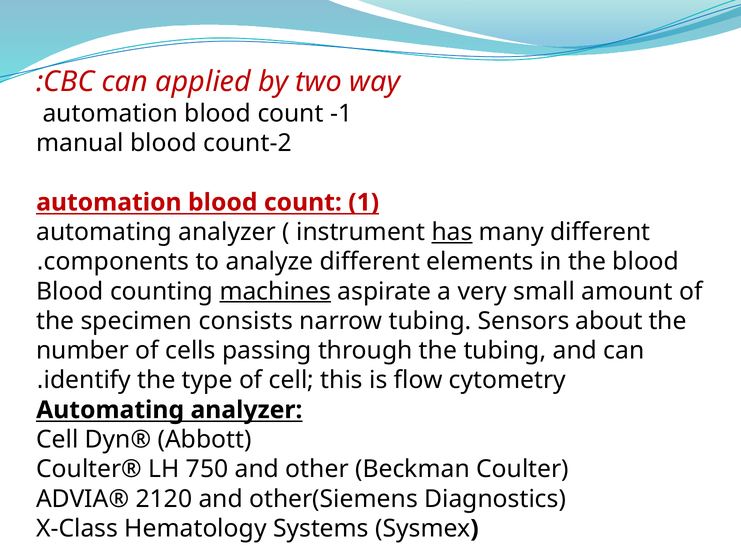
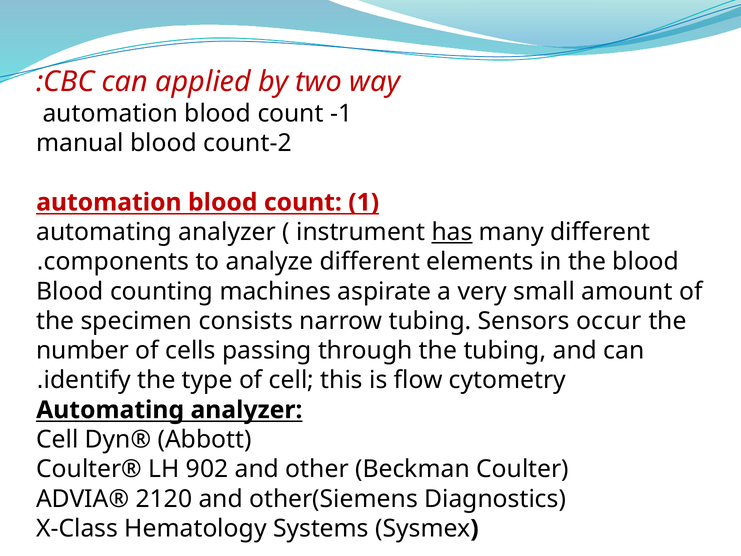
machines underline: present -> none (275, 291)
about: about -> occur (609, 321)
750: 750 -> 902 (207, 469)
